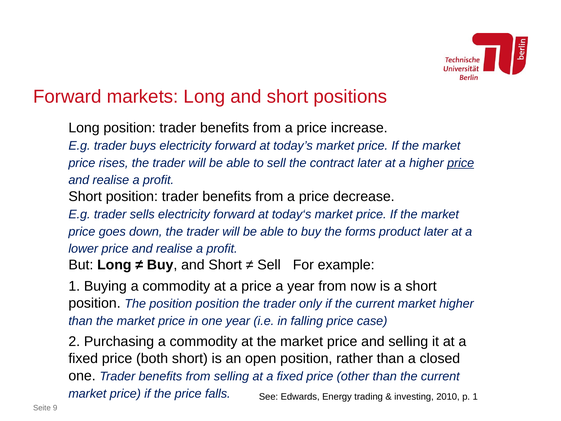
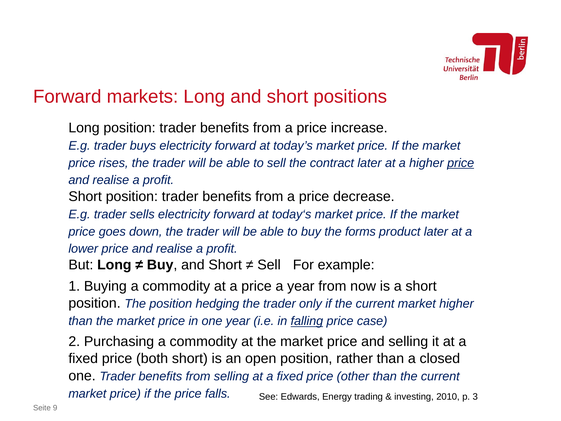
position position: position -> hedging (217, 304)
falling underline: none -> present (307, 321)
p 1: 1 -> 3 (475, 396)
